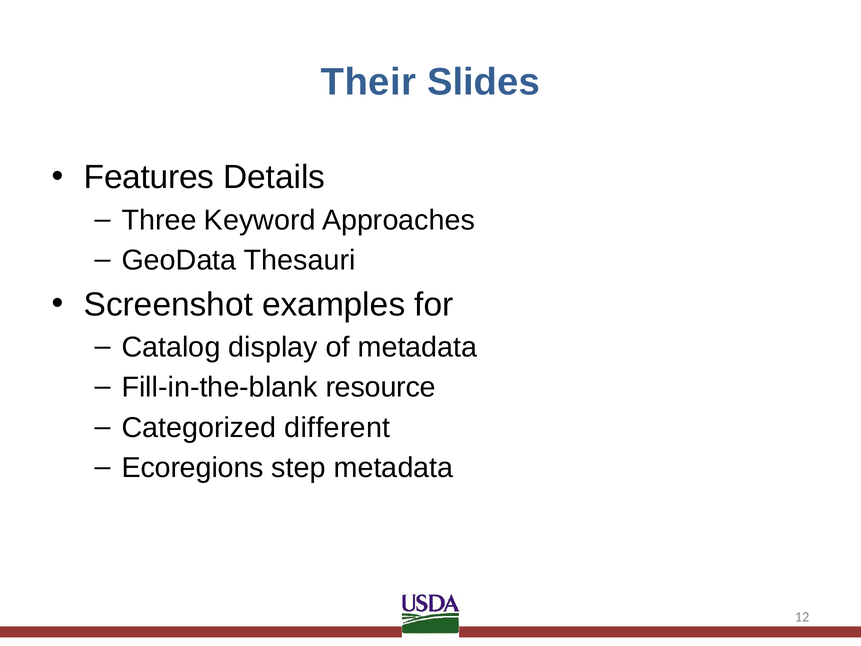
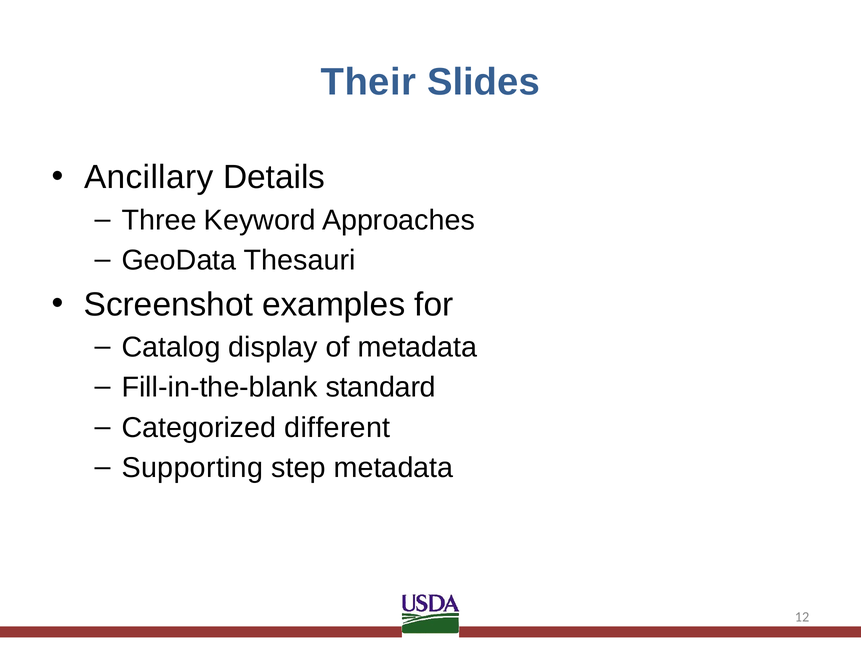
Features: Features -> Ancillary (149, 177)
resource: resource -> standard (381, 387)
Ecoregions: Ecoregions -> Supporting (192, 468)
